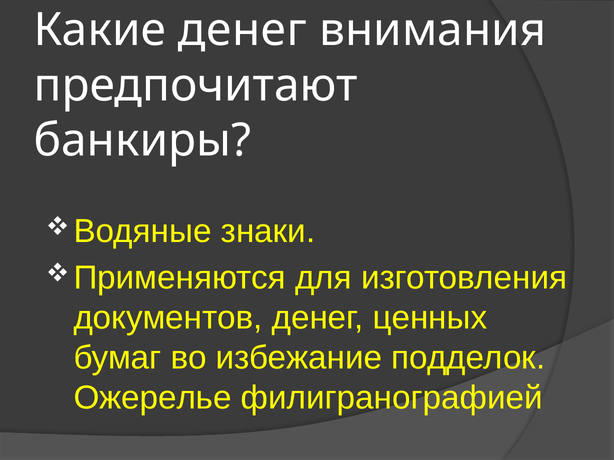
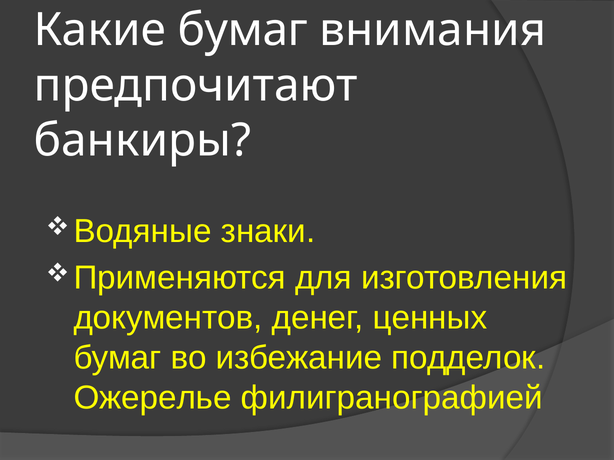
Какие денег: денег -> бумаг (243, 30)
